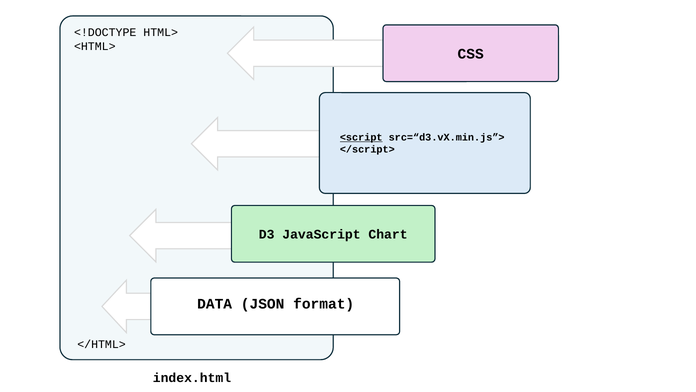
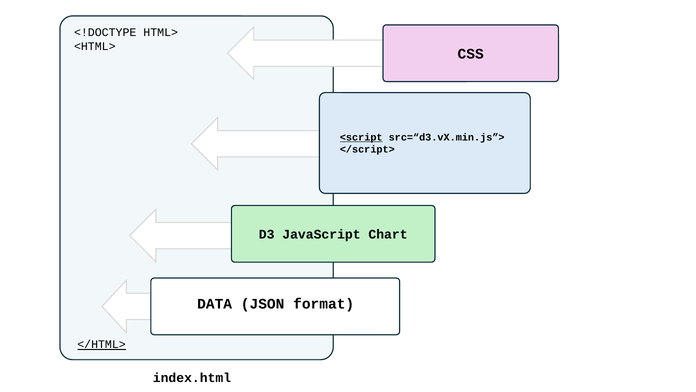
</HTML> underline: none -> present (102, 344)
